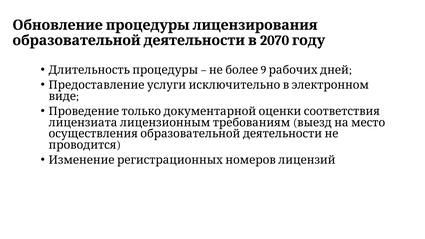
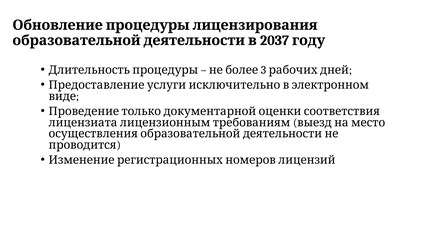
2070: 2070 -> 2037 (275, 40)
9: 9 -> 3 (263, 70)
